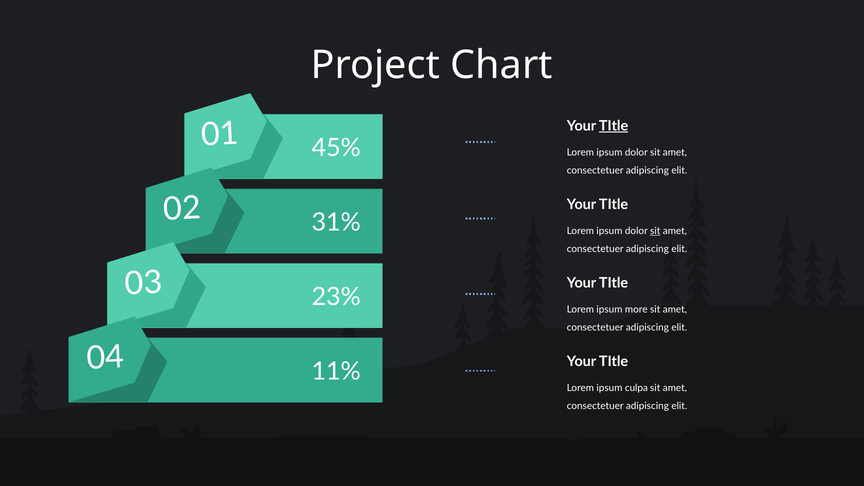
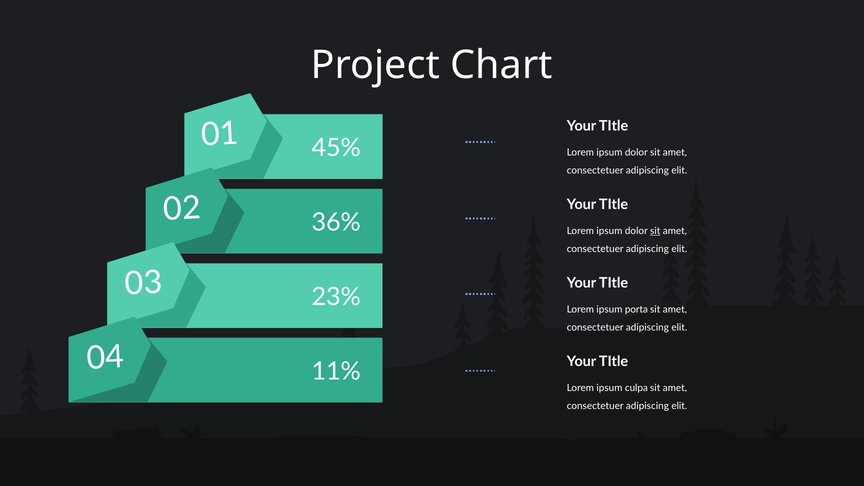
TItle underline: present -> none (614, 126)
31%: 31% -> 36% (336, 222)
more: more -> porta (636, 310)
